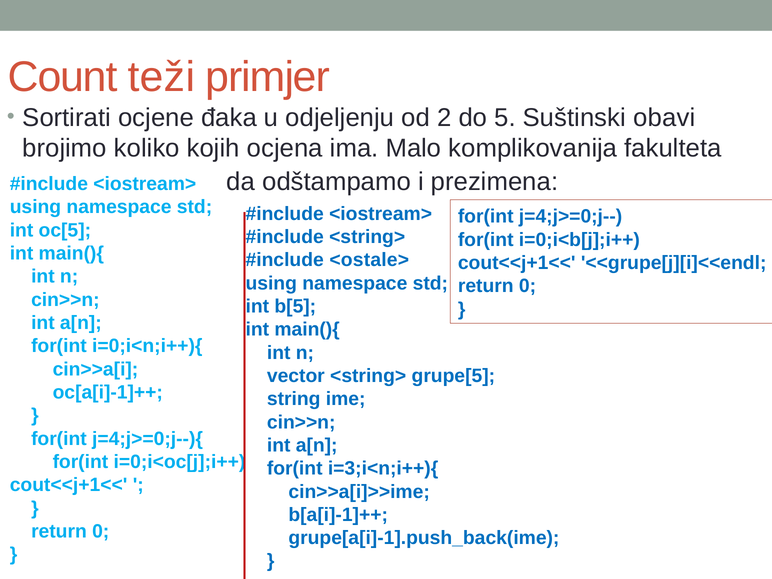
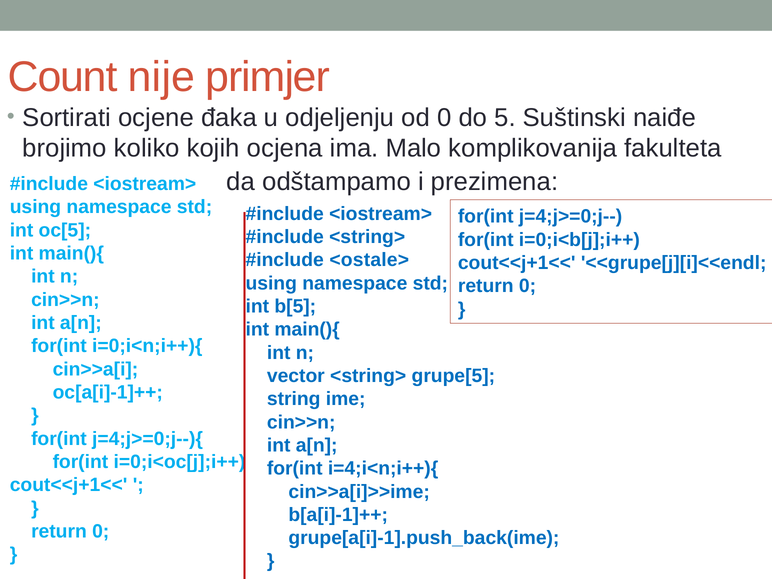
teži: teži -> nije (161, 77)
od 2: 2 -> 0 (444, 118)
obavi: obavi -> naiđe (665, 118)
i=3;i<n;i++){: i=3;i<n;i++){ -> i=4;i<n;i++){ (383, 468)
